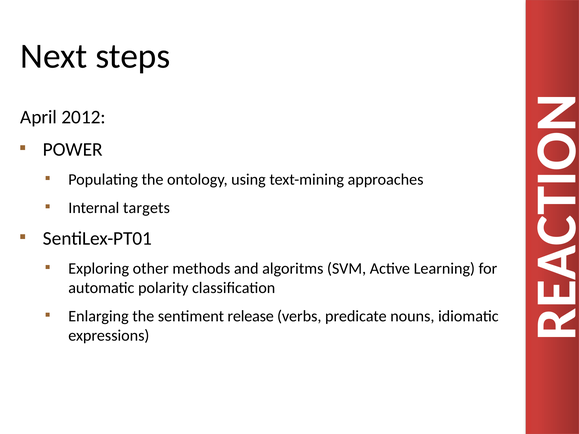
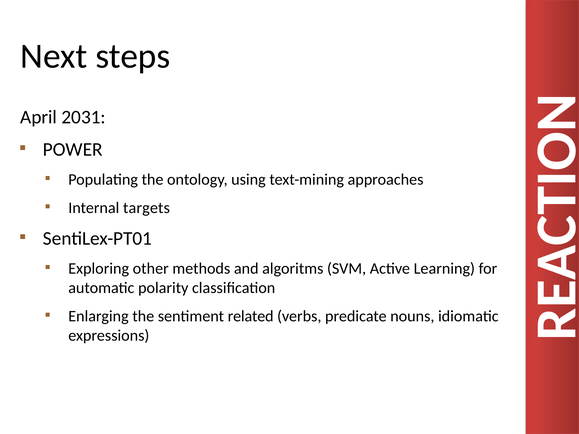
2012: 2012 -> 2031 (84, 117)
release: release -> related (251, 316)
